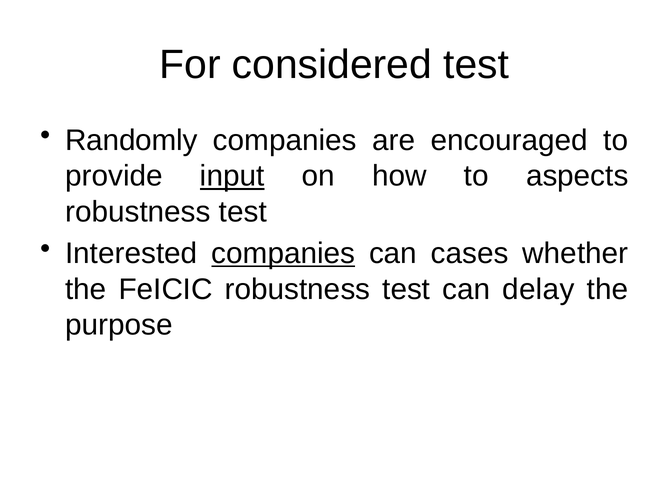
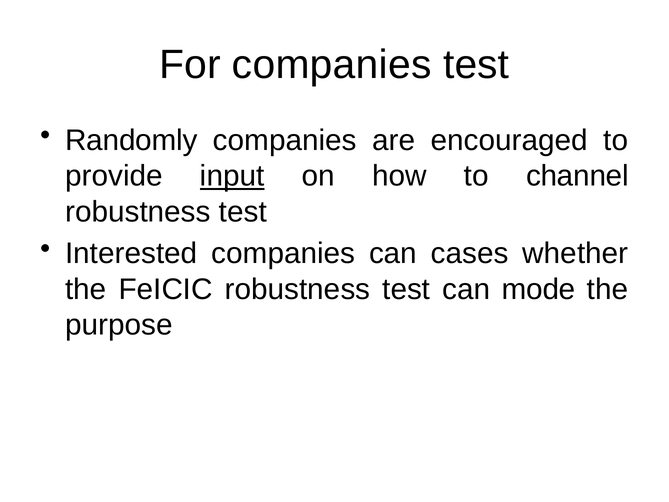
For considered: considered -> companies (332, 65)
aspects: aspects -> channel (577, 176)
companies underline: present -> none (283, 253)
delay: delay -> mode (539, 289)
